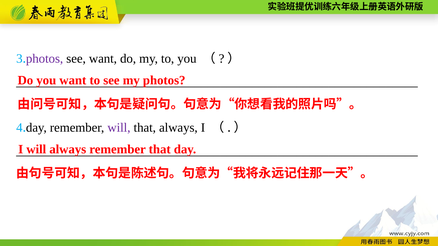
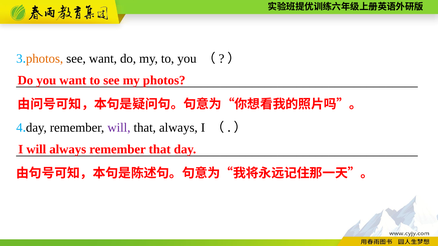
photos colour: purple -> orange (45, 59)
